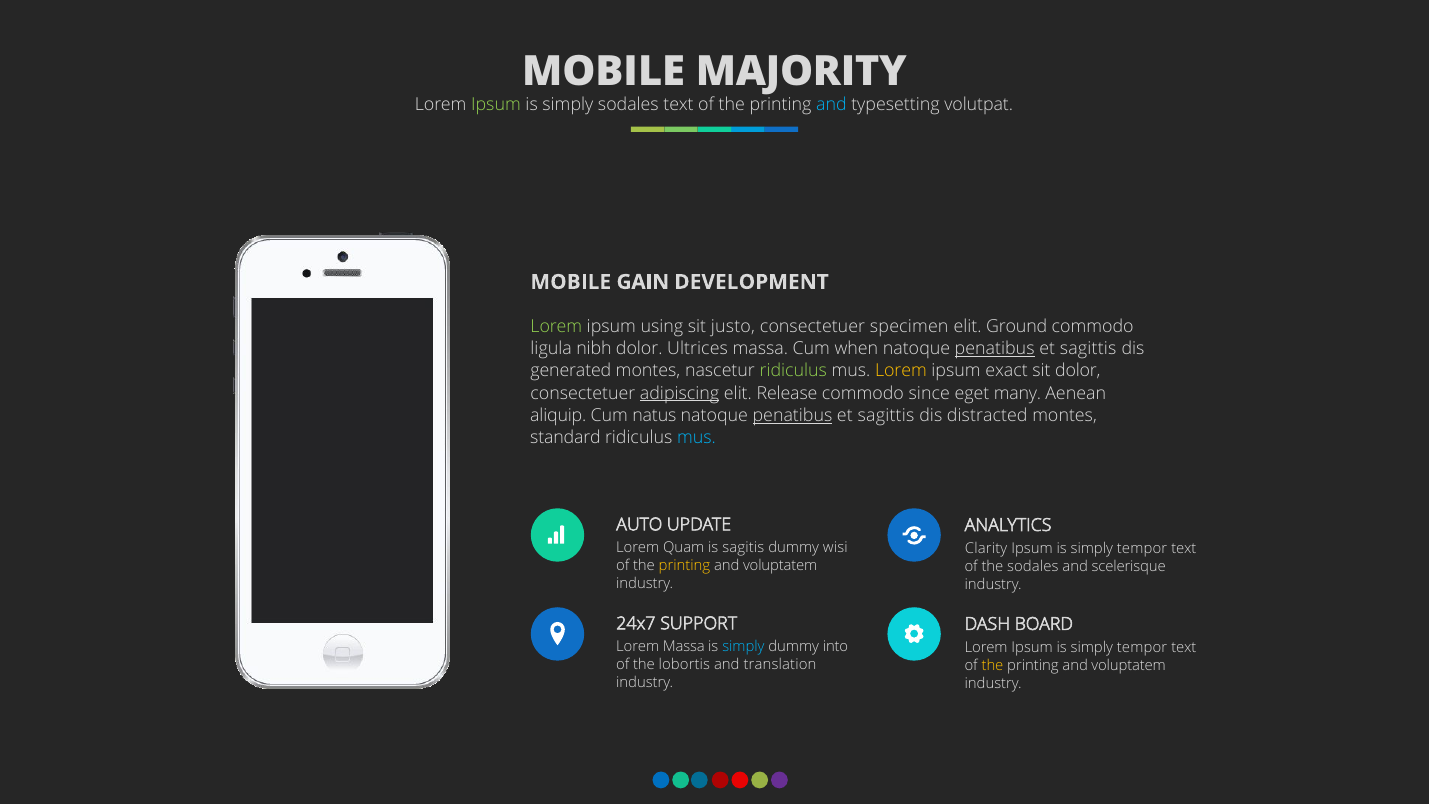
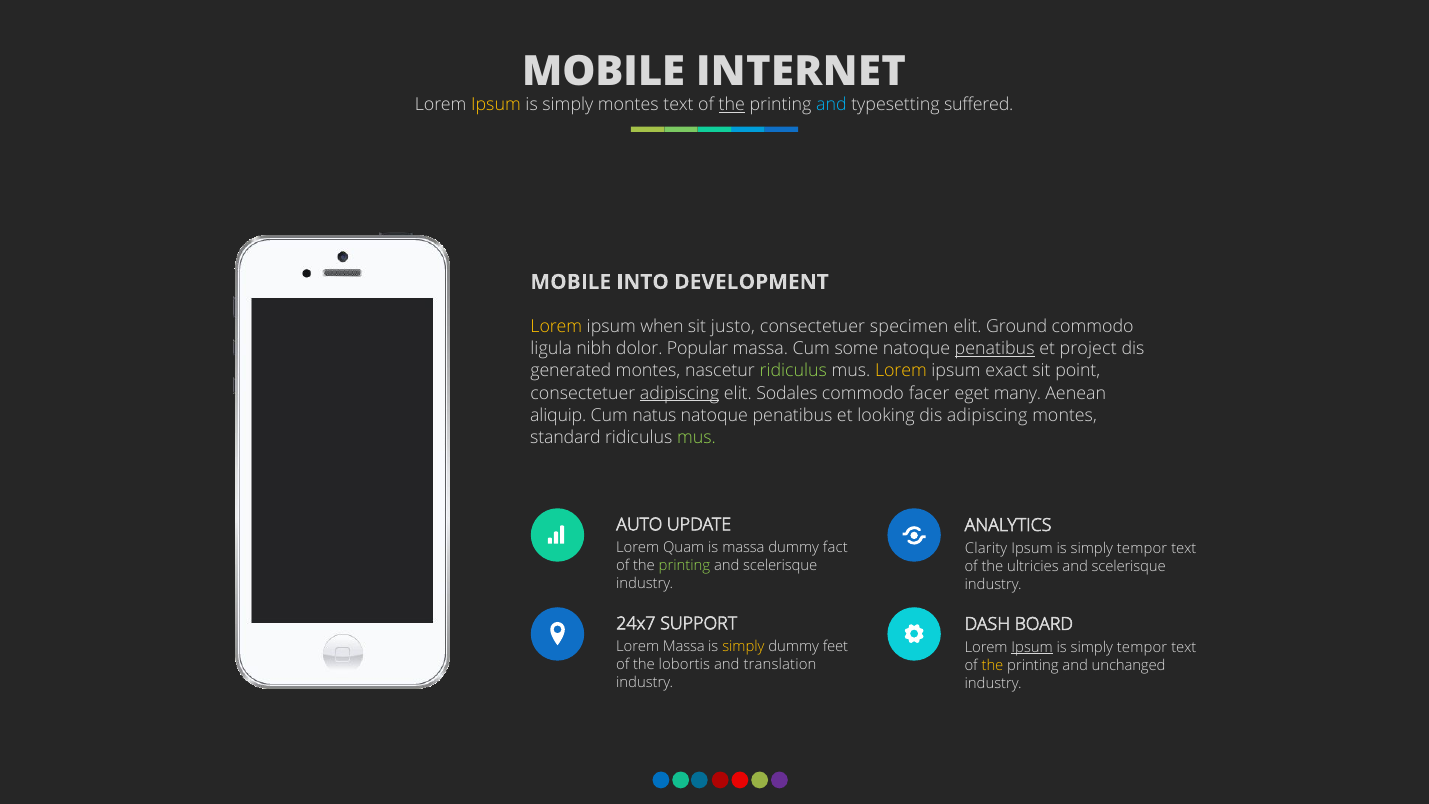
MAJORITY: MAJORITY -> INTERNET (801, 72)
Ipsum colour: light green -> yellow (496, 105)
simply sodales: sodales -> montes (628, 105)
the underline: none -> present (732, 105)
volutpat: volutpat -> suffered (979, 105)
GAIN: GAIN -> INTO (643, 282)
Lorem colour: light green -> yellow (556, 326)
using: using -> when (662, 326)
Ultrices: Ultrices -> Popular (698, 349)
when: when -> some (856, 349)
sagittis: sagittis -> project (1088, 349)
sit dolor: dolor -> point (1078, 371)
Release: Release -> Sodales (787, 393)
since: since -> facer (929, 393)
penatibus underline: present -> none (793, 415)
sagittis: sagittis -> looking (886, 415)
dis distracted: distracted -> adipiscing (987, 415)
mus colour: light blue -> light green (696, 438)
is sagitis: sagitis -> massa (743, 548)
wisi: wisi -> fact (835, 548)
printing colour: yellow -> light green (684, 566)
voluptatem: voluptatem -> scelerisque (780, 566)
the sodales: sodales -> ultricies (1033, 566)
simply colour: light blue -> yellow (743, 647)
into: into -> feet (835, 647)
Ipsum underline: none -> present (1032, 647)
voluptatem: voluptatem -> unchanged (1129, 665)
